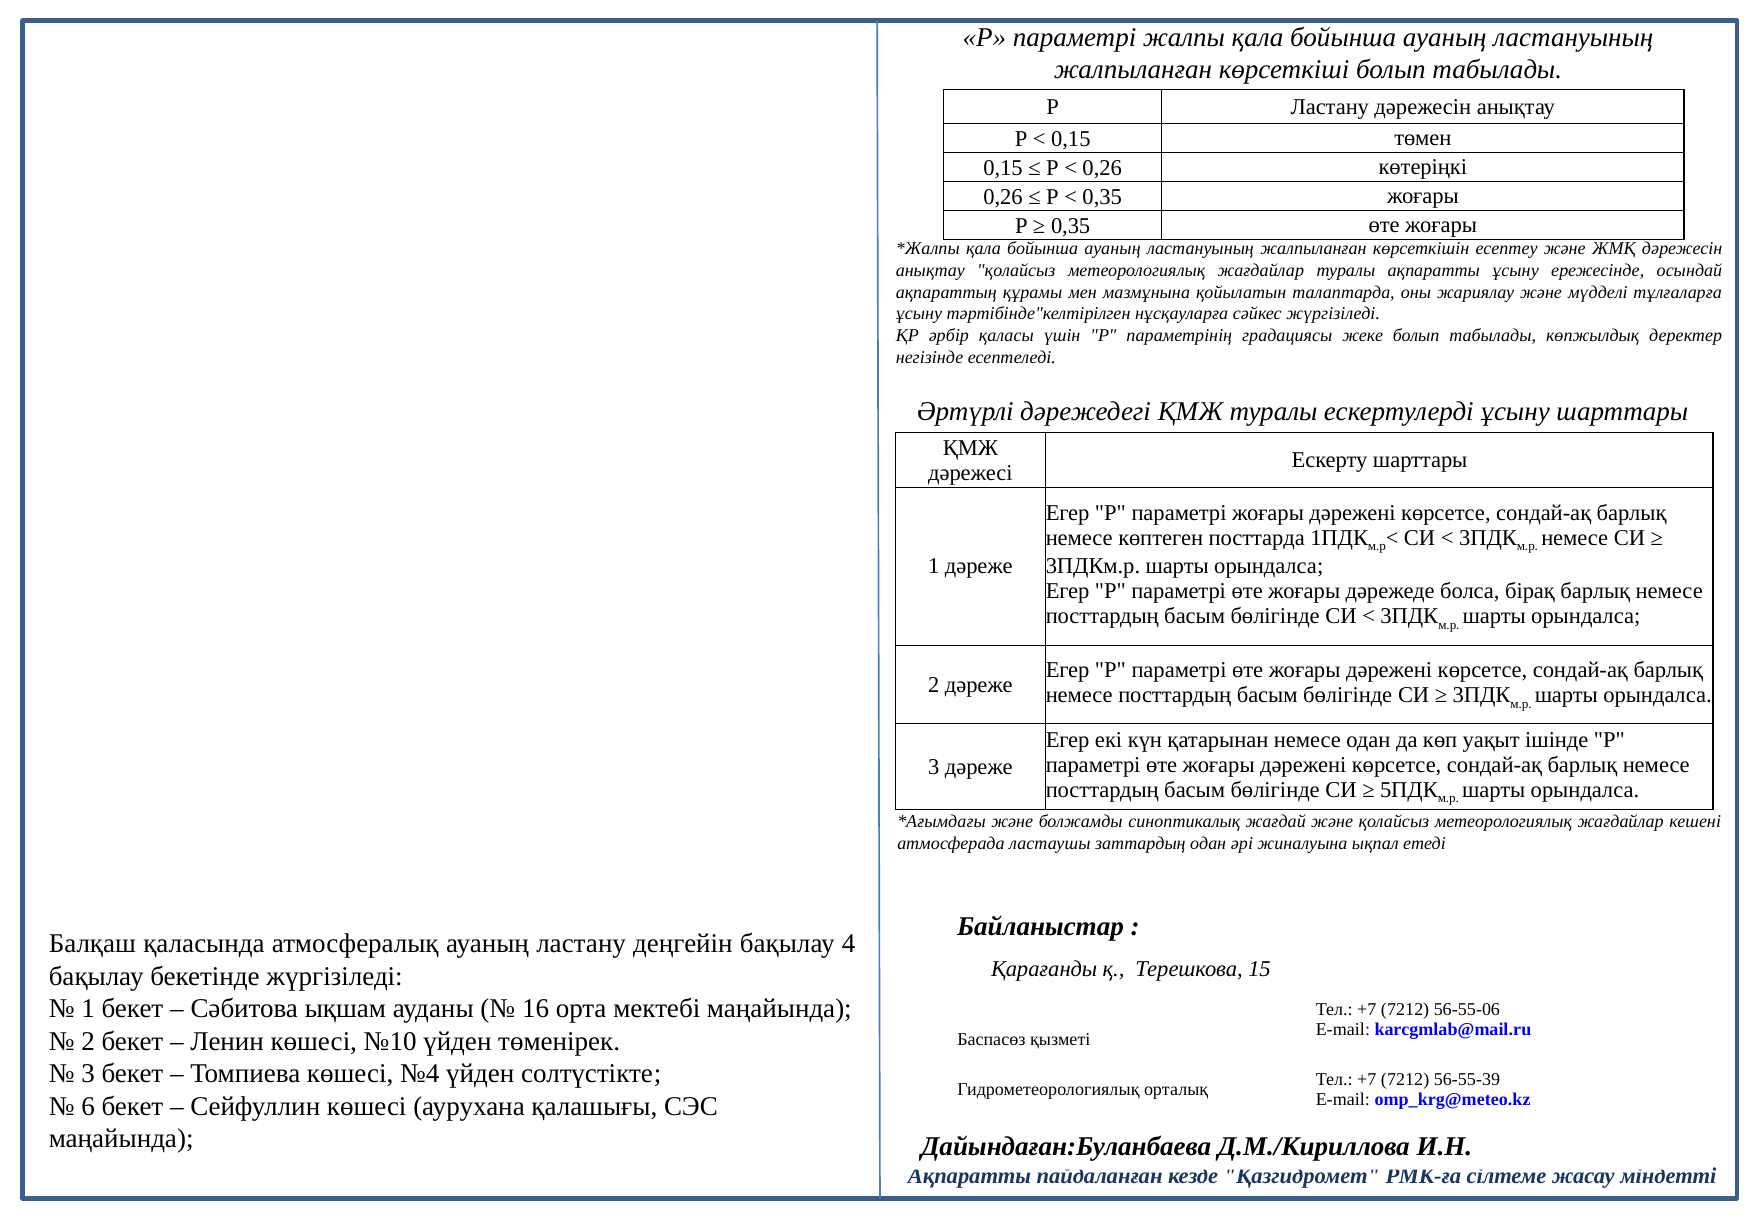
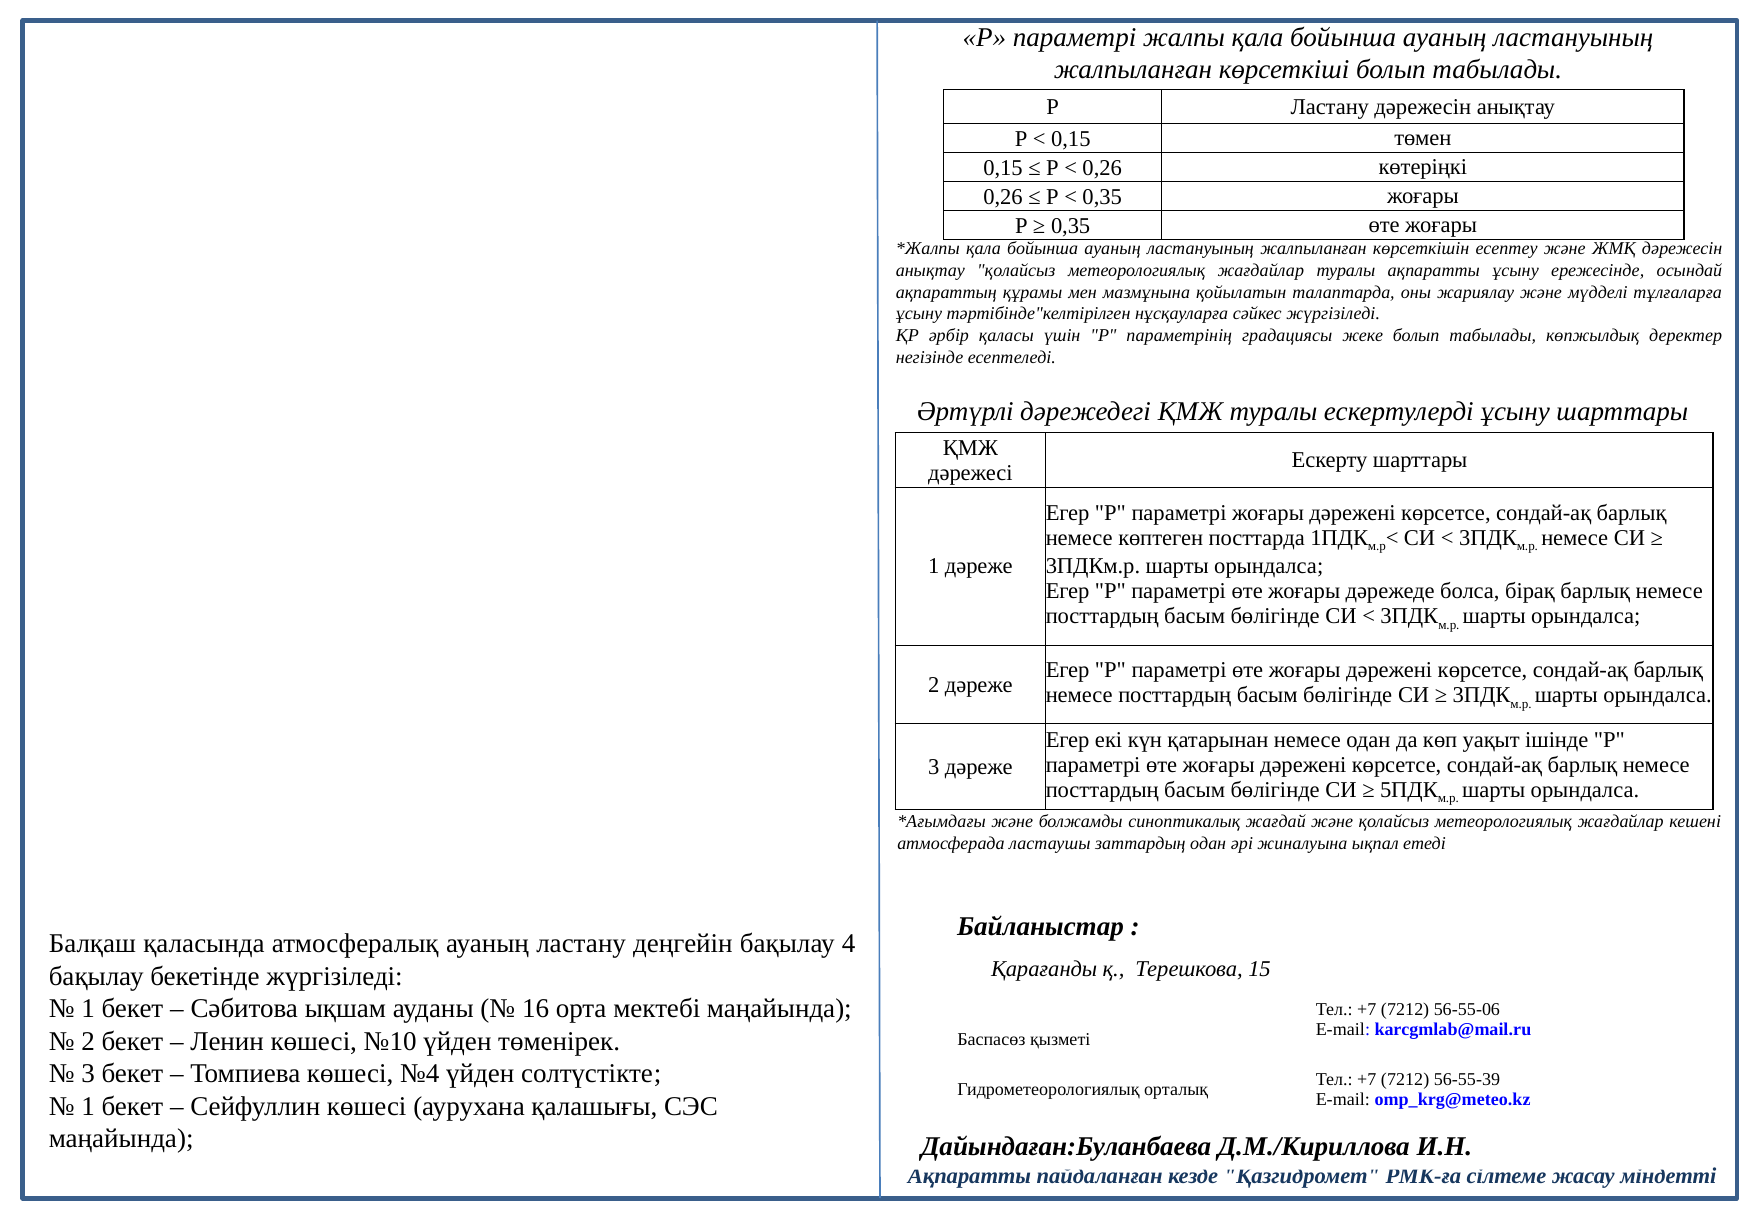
6: 6 -> 1 (88, 1106)
